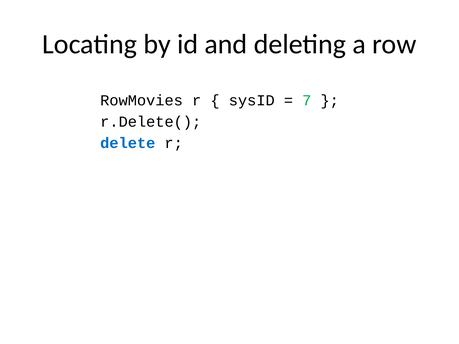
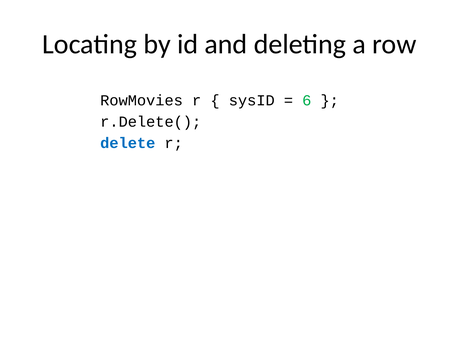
7: 7 -> 6 (307, 101)
